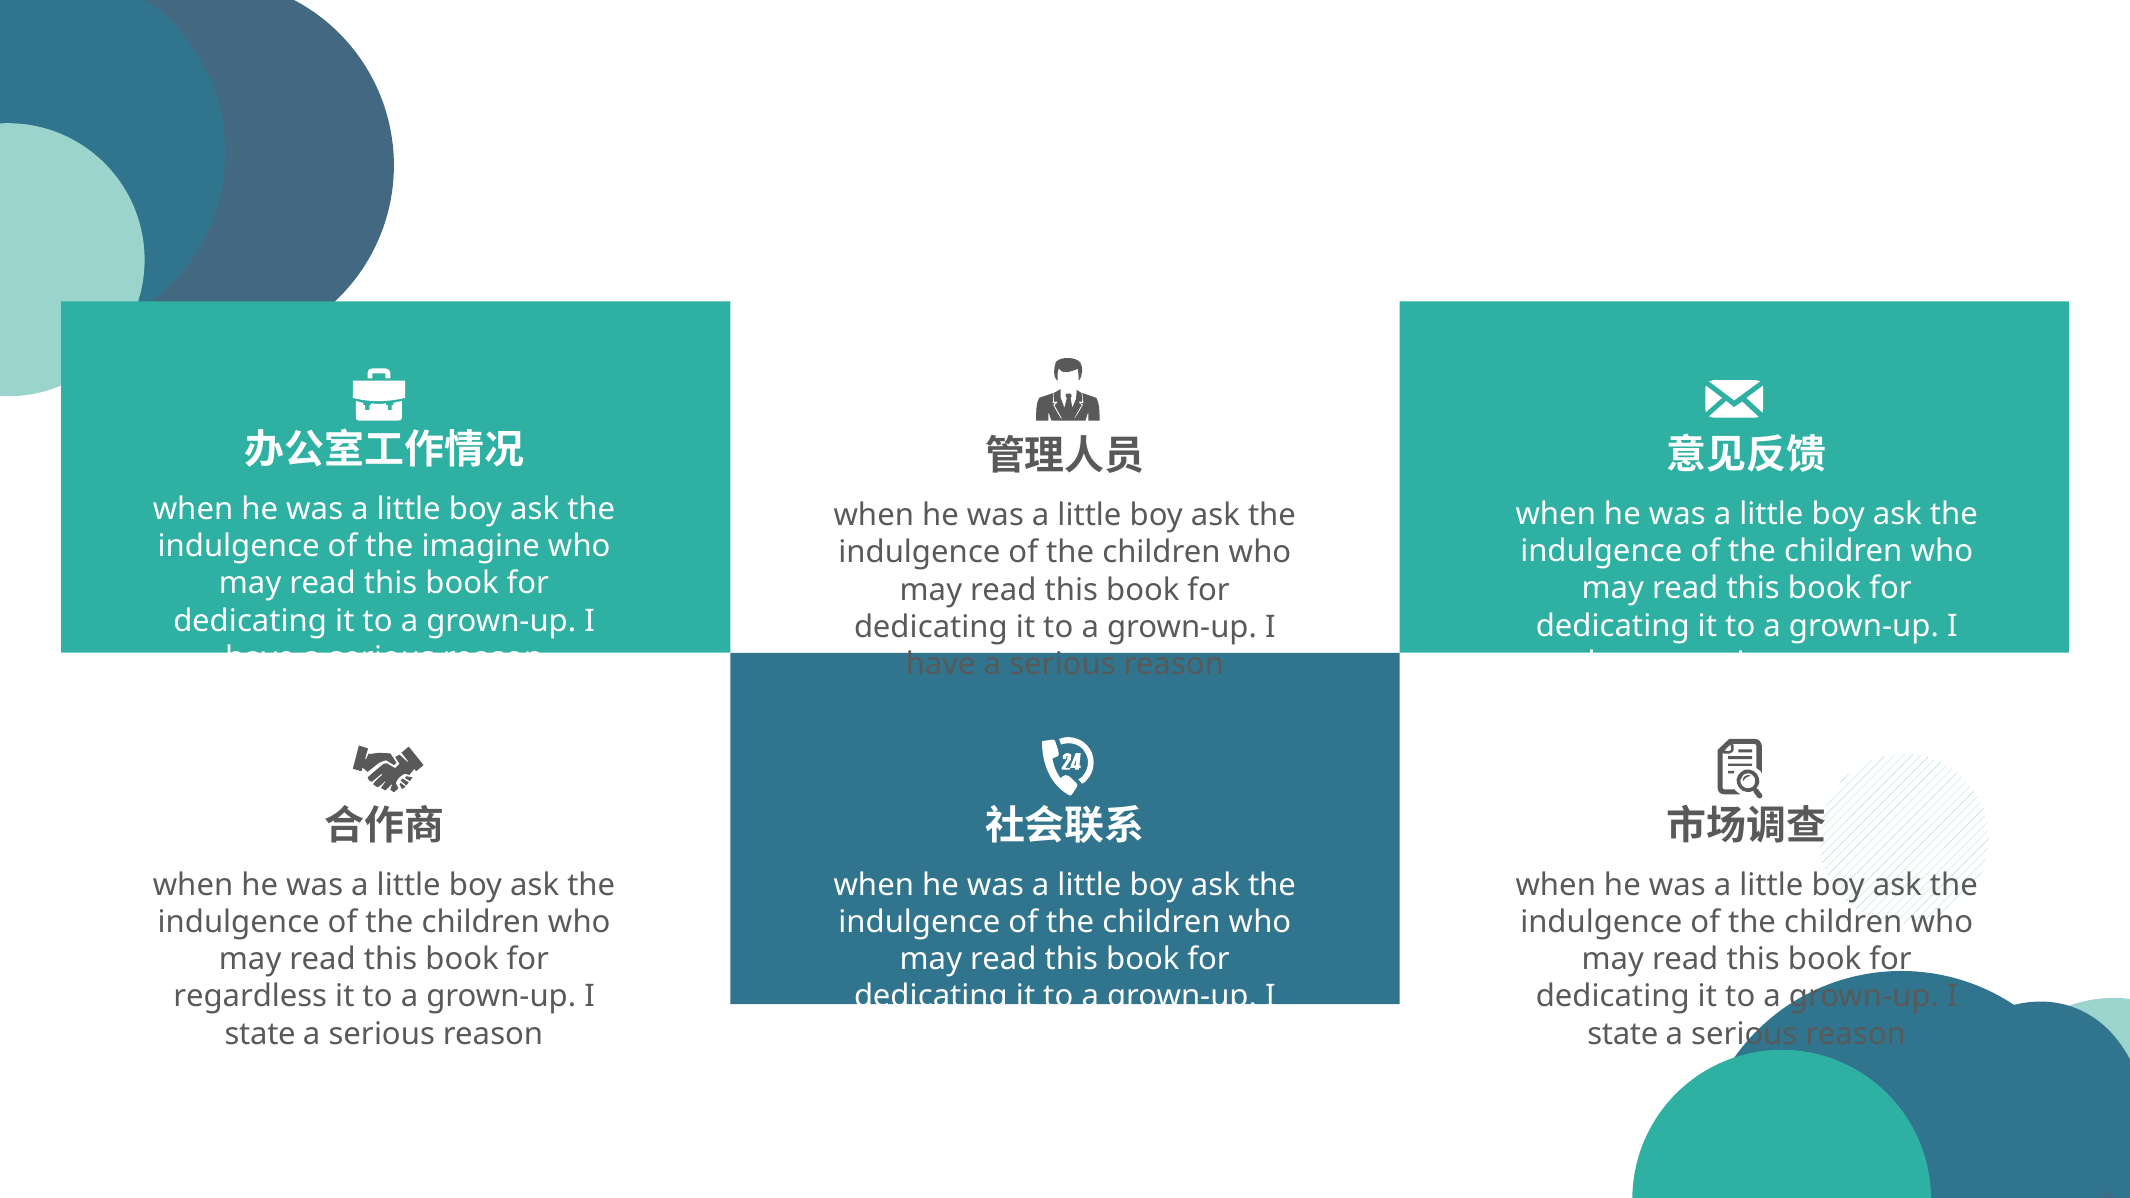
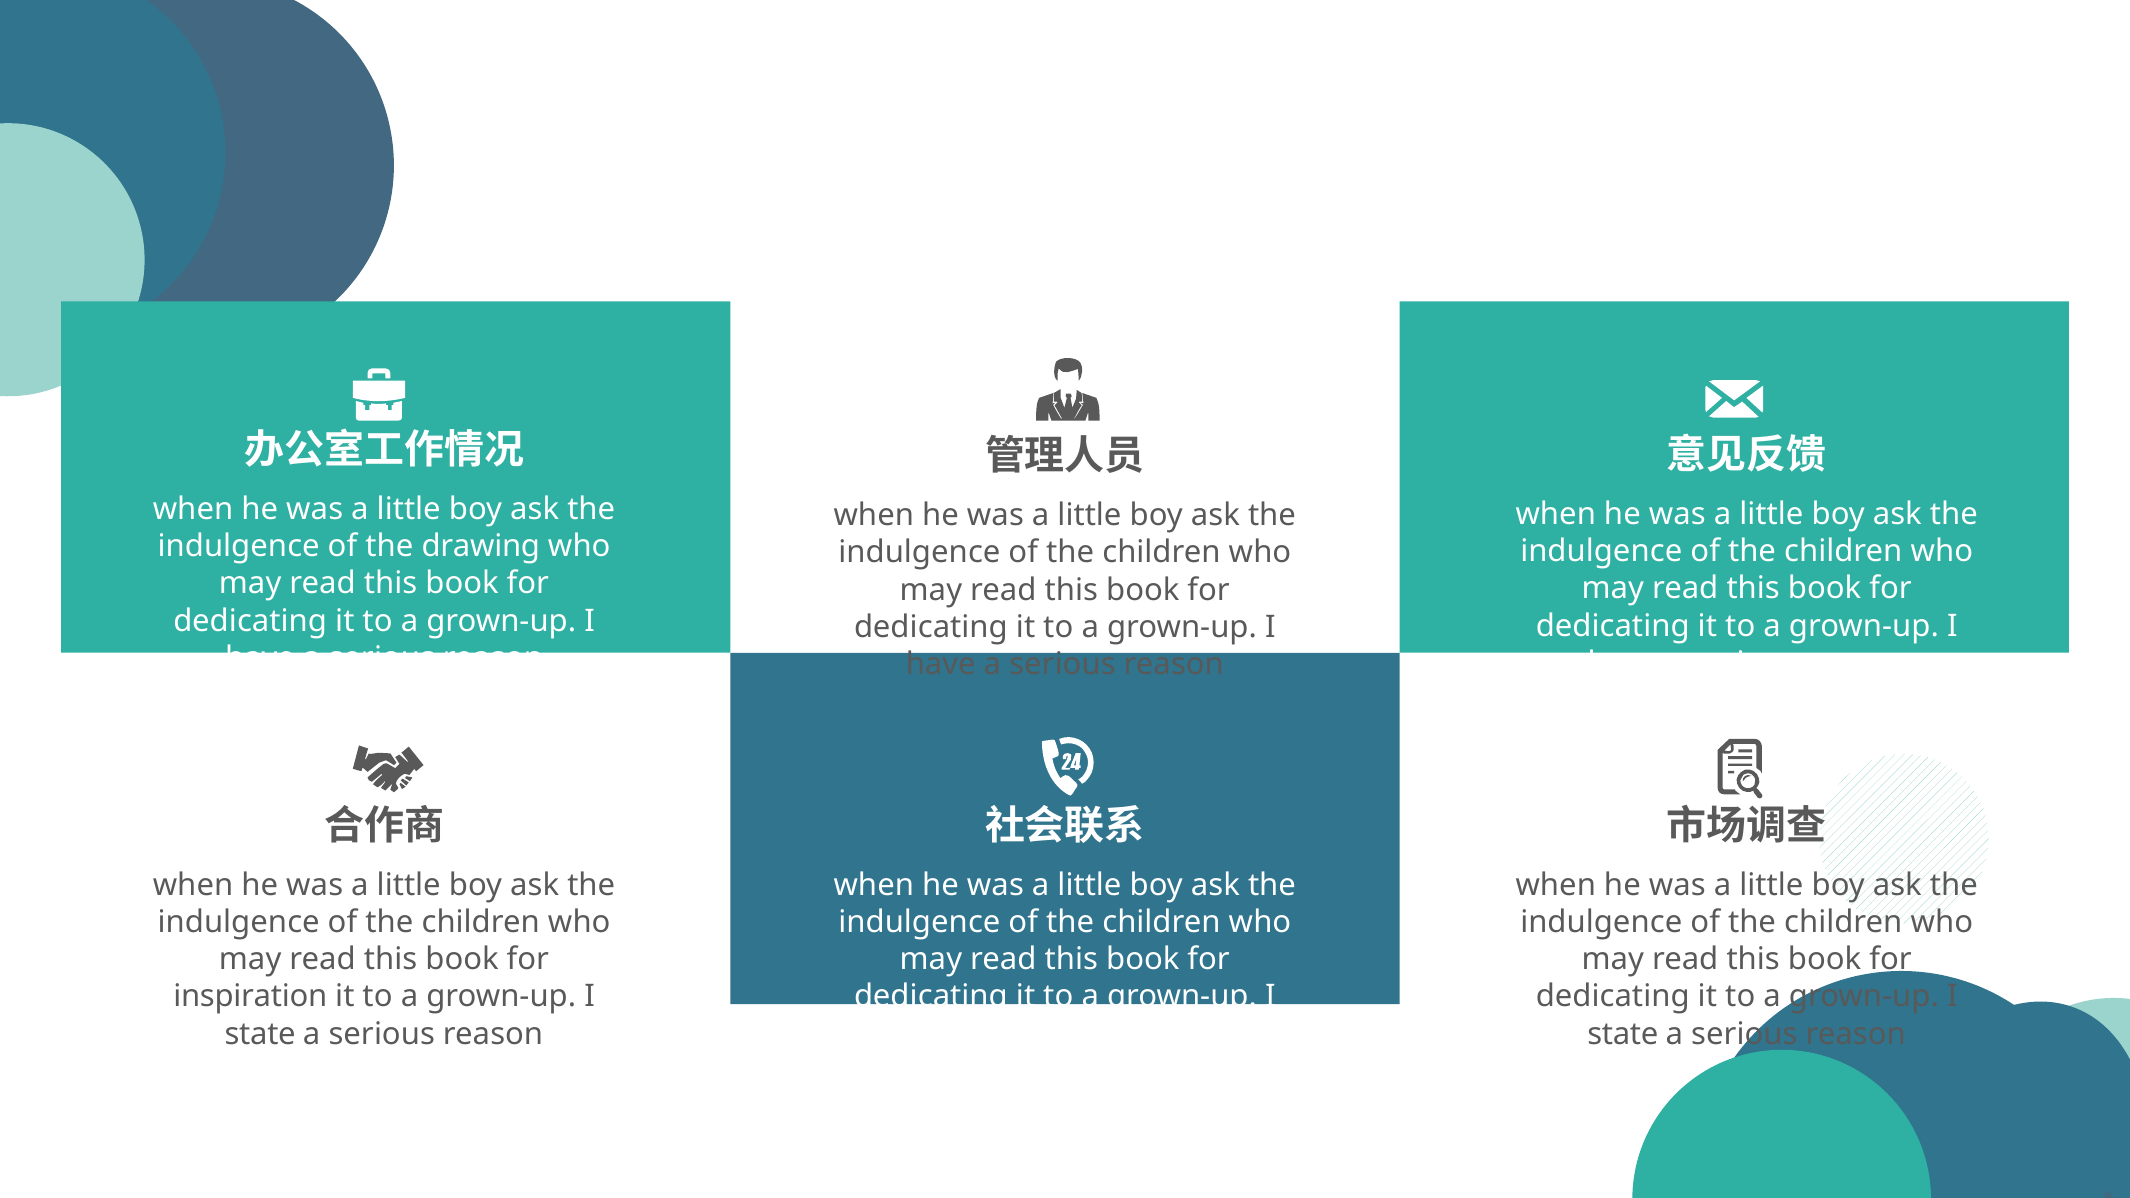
imagine: imagine -> drawing (481, 546)
regardless: regardless -> inspiration (250, 997)
